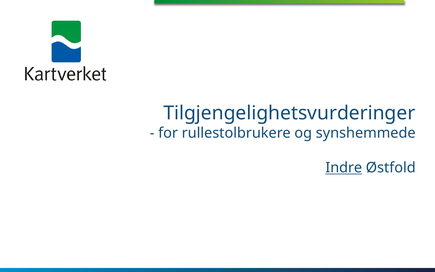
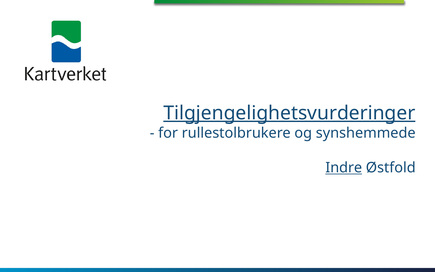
Tilgjengelighetsvurderinger underline: none -> present (289, 113)
